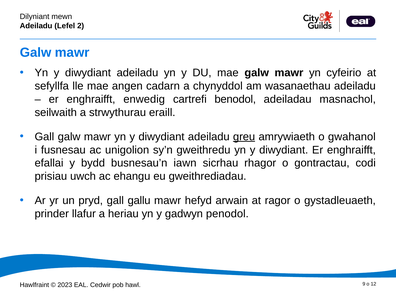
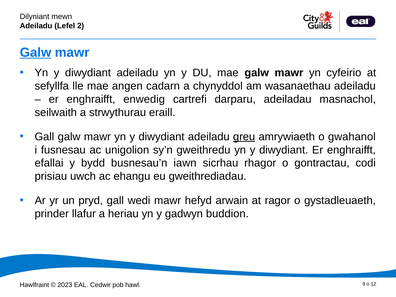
Galw underline: none -> present (36, 53)
benodol: benodol -> darparu (235, 99)
gallu: gallu -> wedi (139, 201)
penodol: penodol -> buddion (227, 214)
